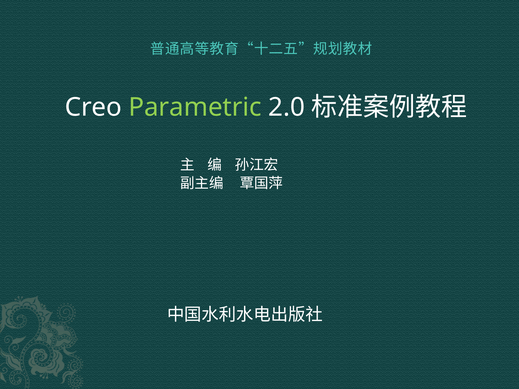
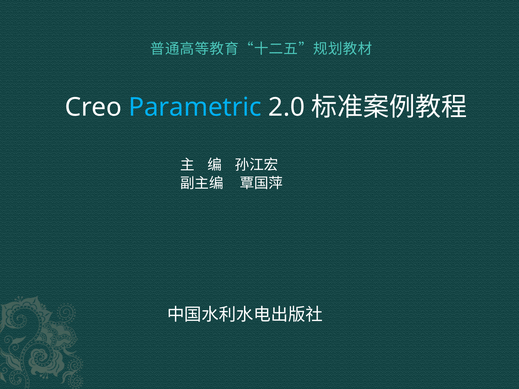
Parametric colour: light green -> light blue (195, 107)
